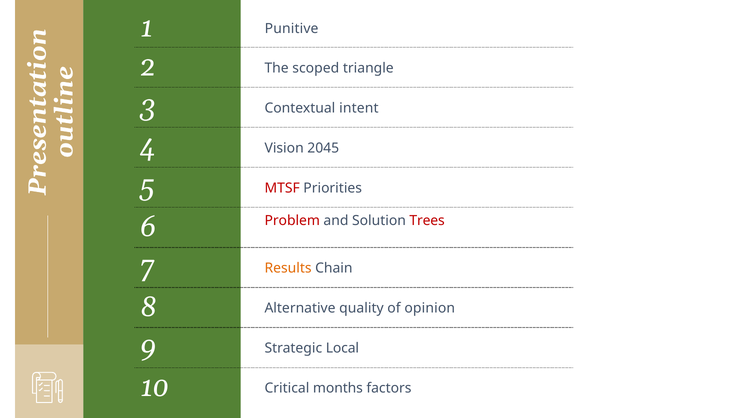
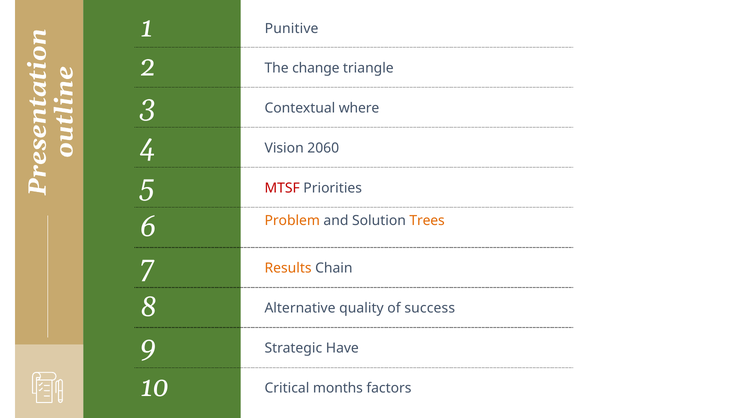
scoped: scoped -> change (316, 68)
intent: intent -> where (359, 108)
2045: 2045 -> 2060 (323, 148)
Problem colour: red -> orange (292, 220)
Trees colour: red -> orange (427, 220)
opinion: opinion -> success (430, 308)
Local: Local -> Have (342, 348)
